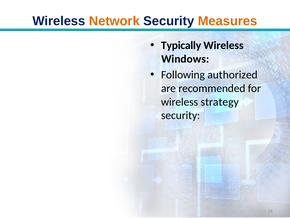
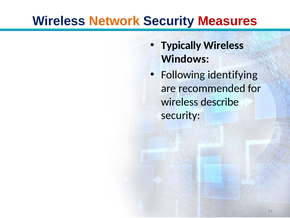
Measures colour: orange -> red (228, 21)
authorized: authorized -> identifying (233, 75)
strategy: strategy -> describe (220, 102)
